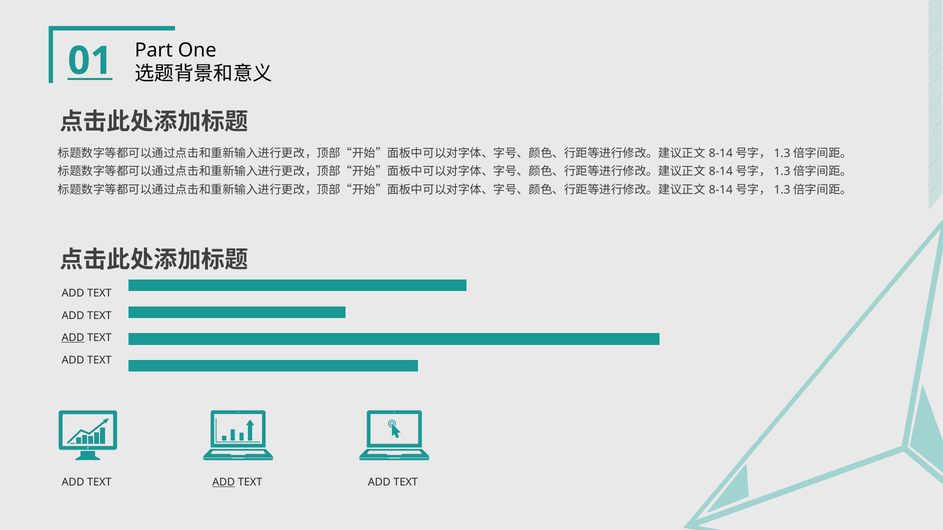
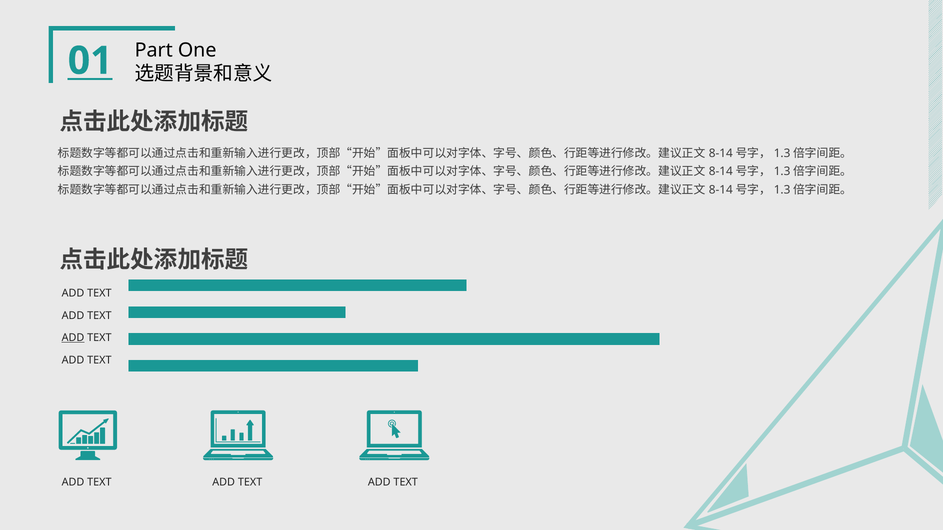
ADD underline: present -> none (224, 483)
